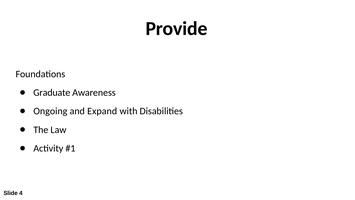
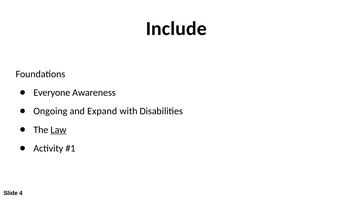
Provide: Provide -> Include (176, 29)
Graduate: Graduate -> Everyone (52, 92)
Law underline: none -> present (58, 130)
